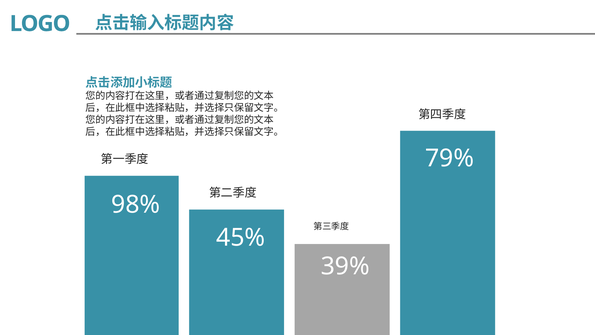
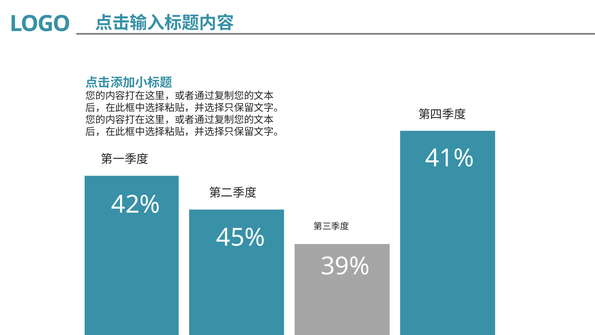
79%: 79% -> 41% (450, 158)
98%: 98% -> 42% (136, 205)
